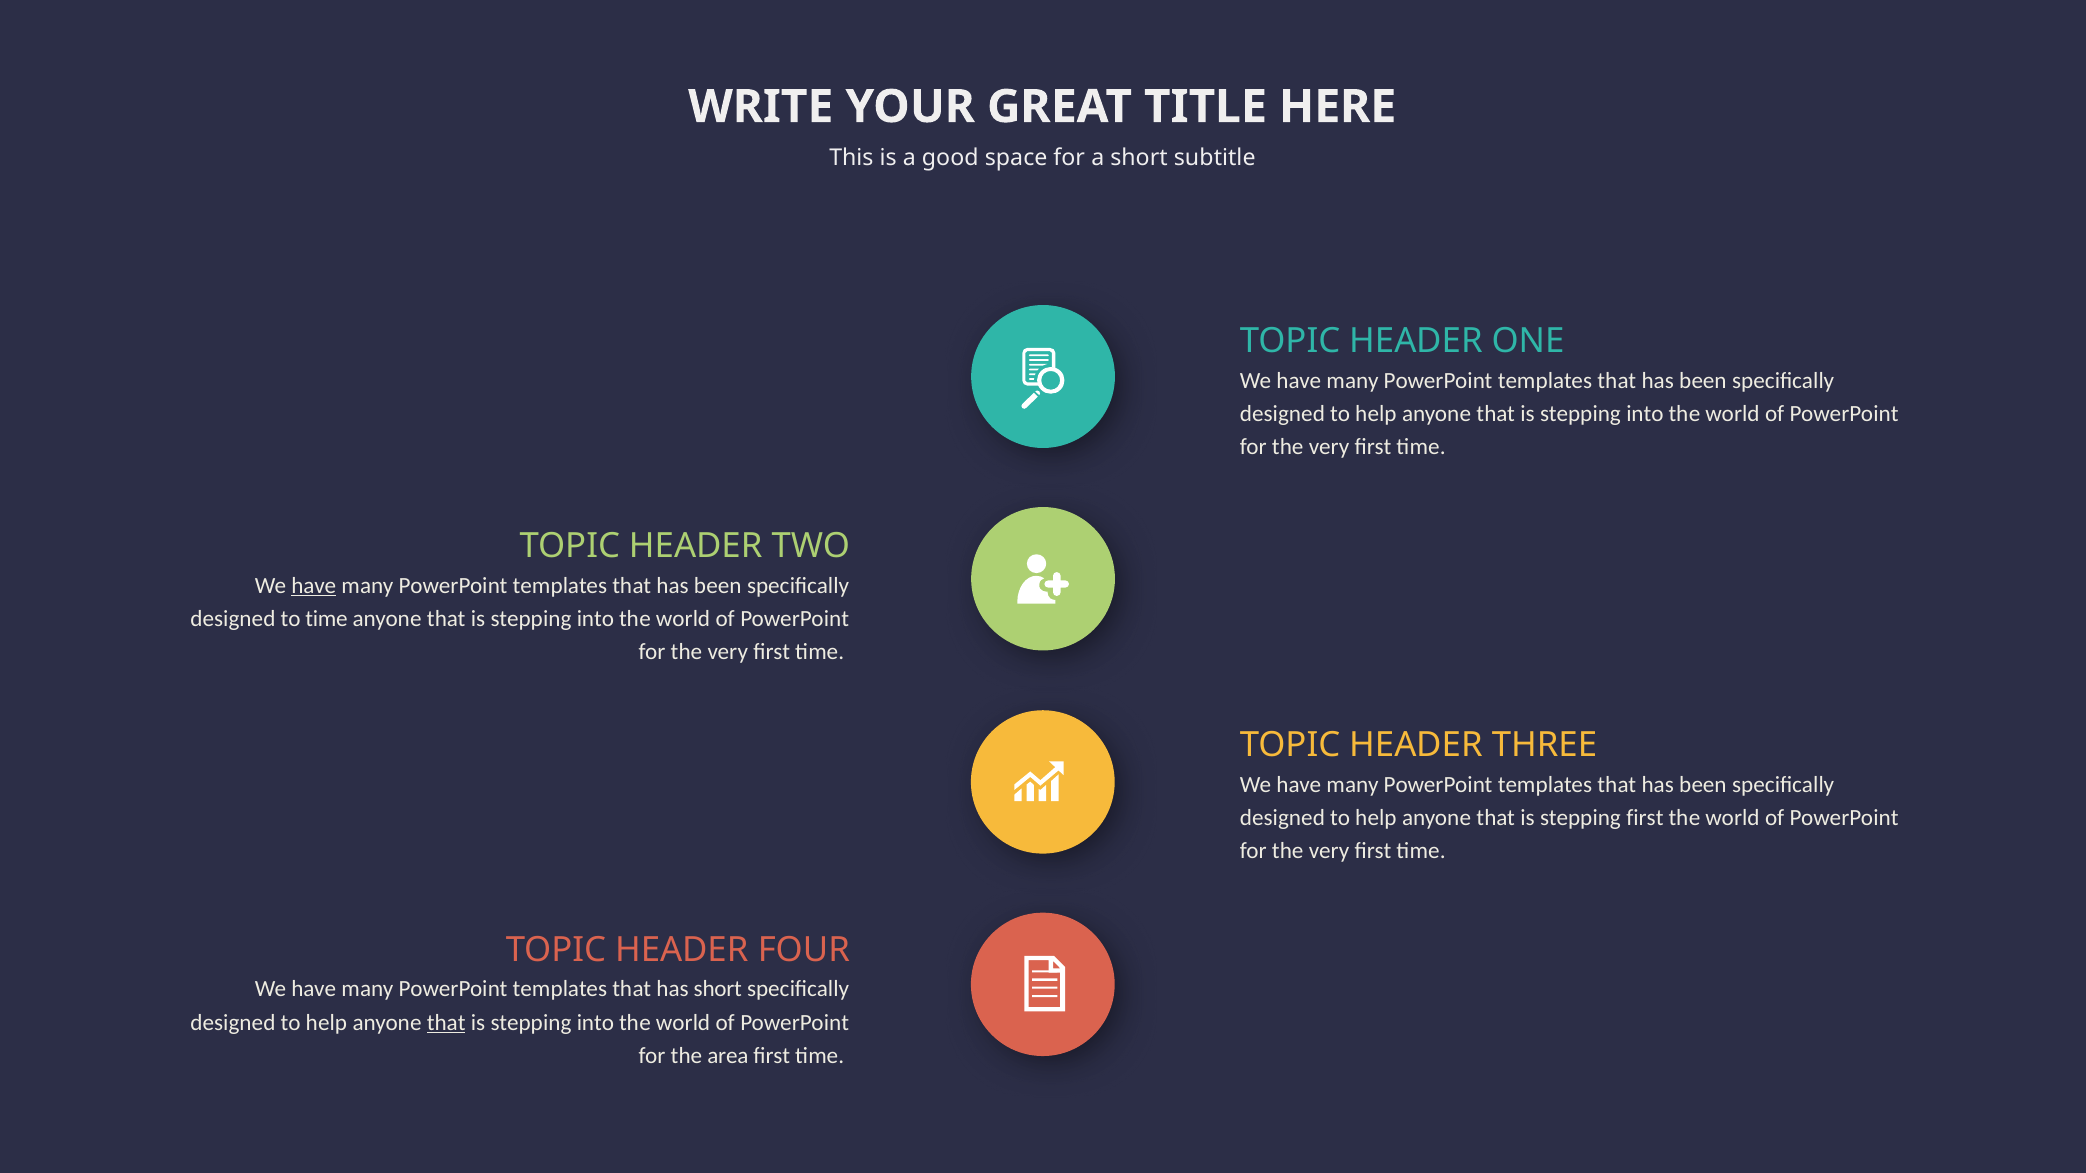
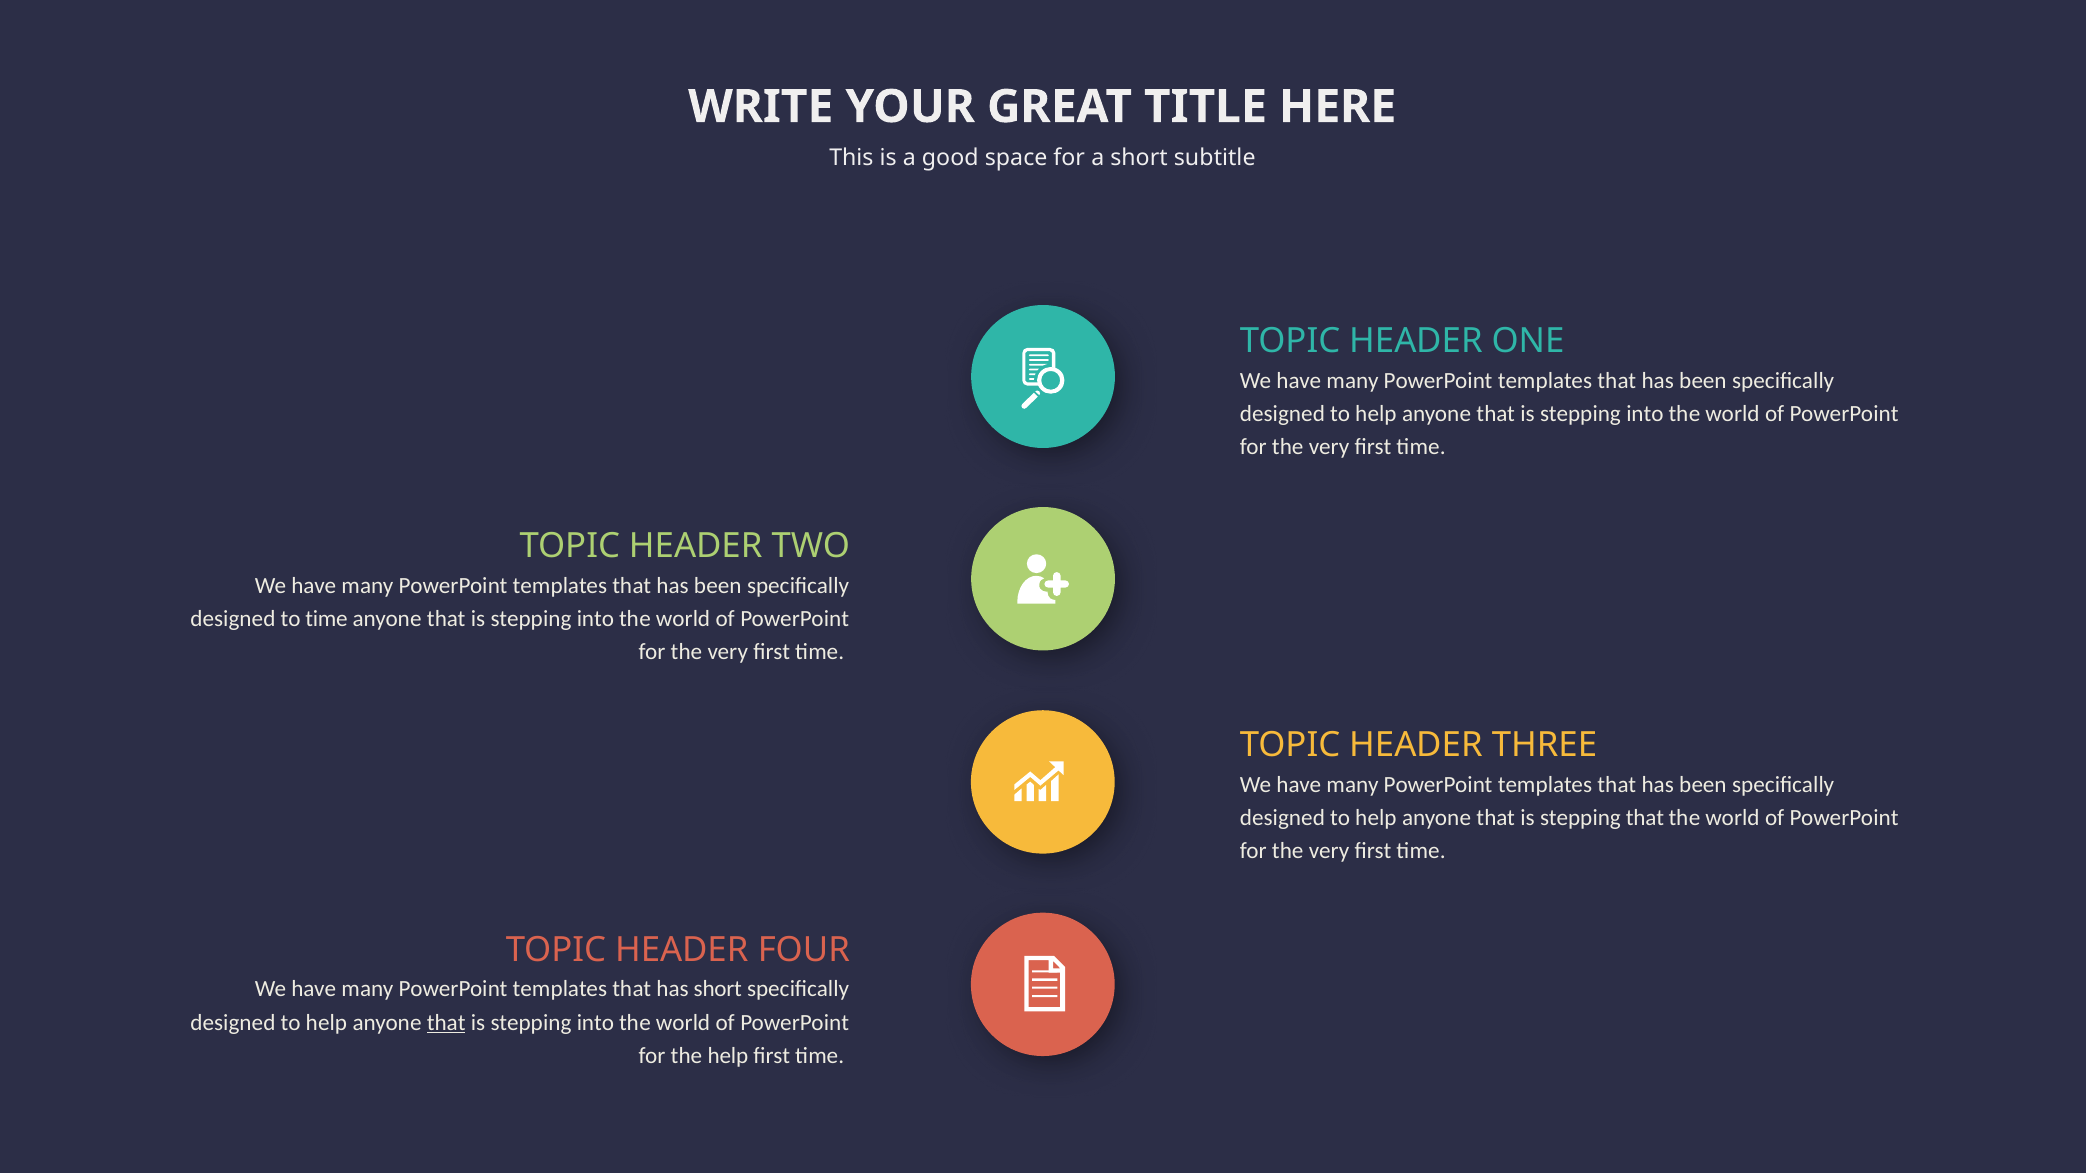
have underline: present -> none (314, 585)
stepping first: first -> that (1645, 818)
the area: area -> help (728, 1056)
